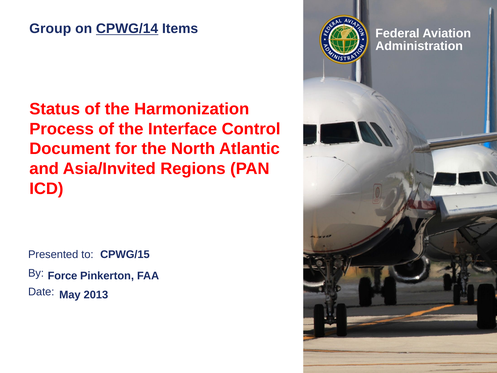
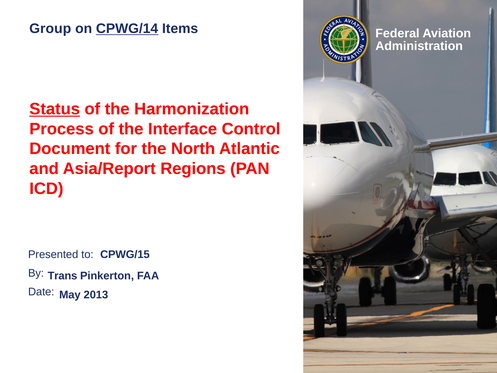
Status underline: none -> present (55, 109)
Asia/Invited: Asia/Invited -> Asia/Report (109, 169)
Force: Force -> Trans (62, 276)
